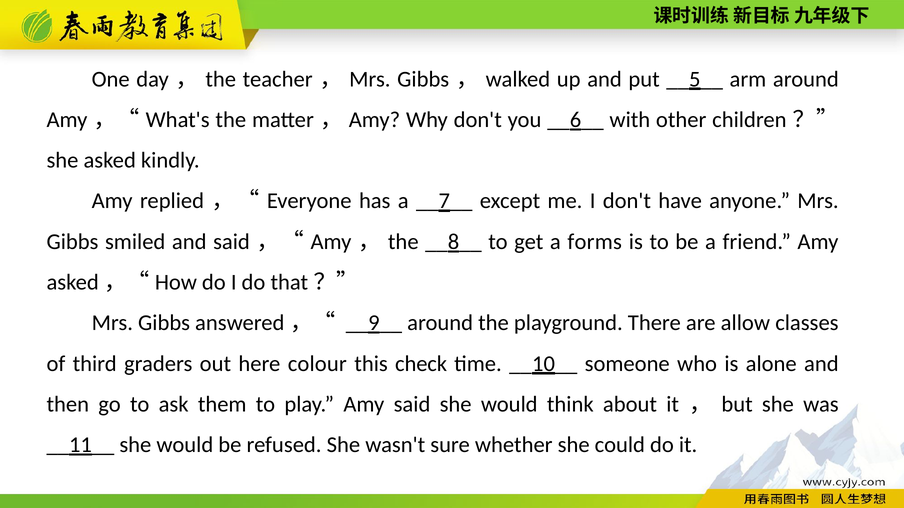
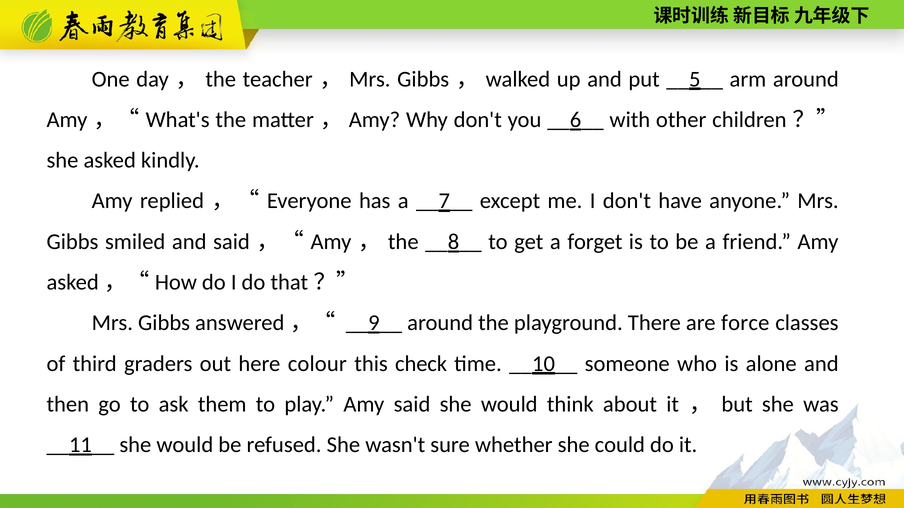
forms: forms -> forget (595, 242)
allow: allow -> force (745, 323)
